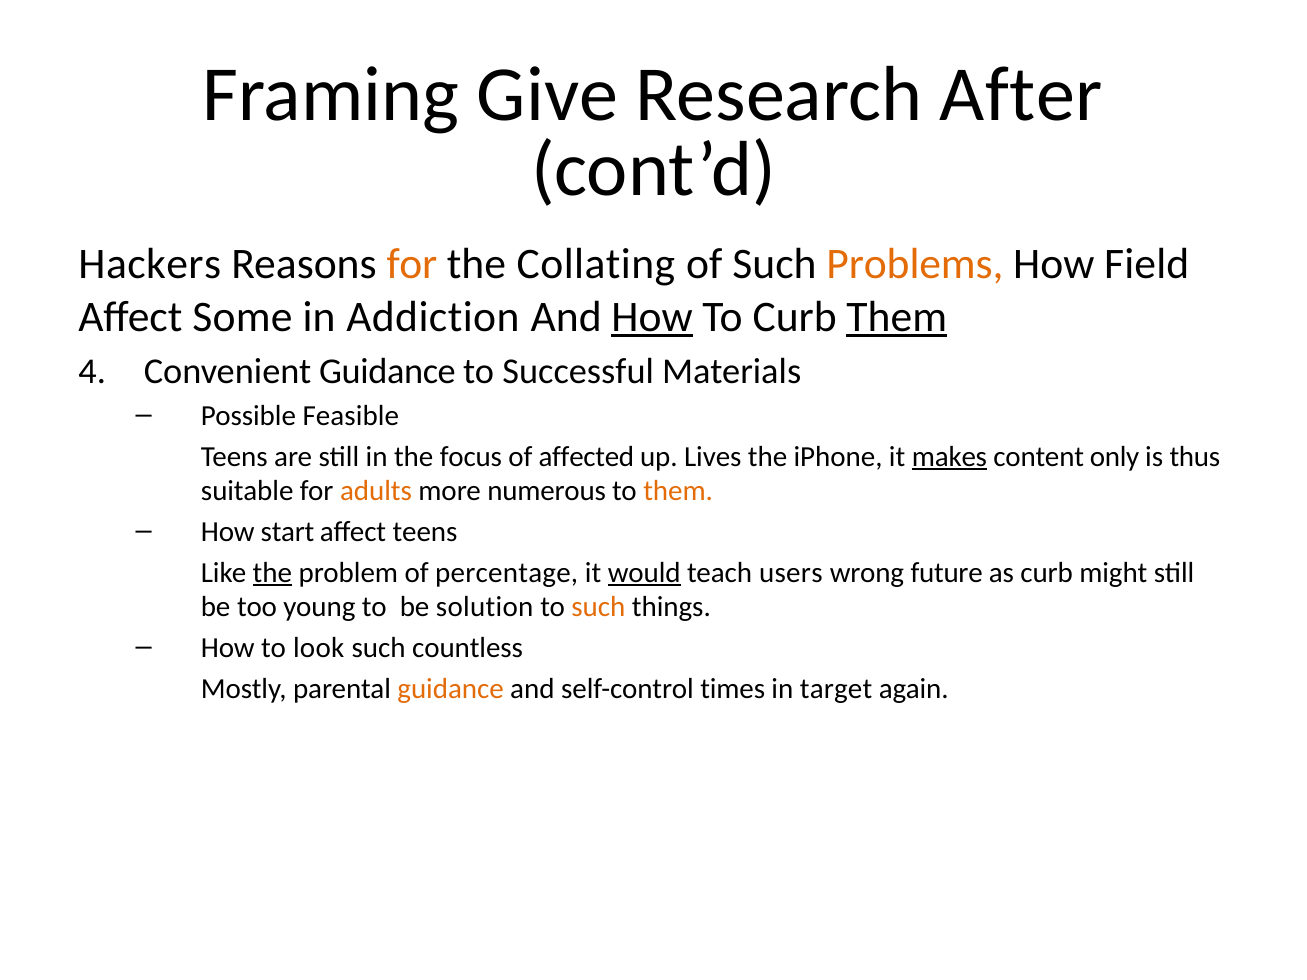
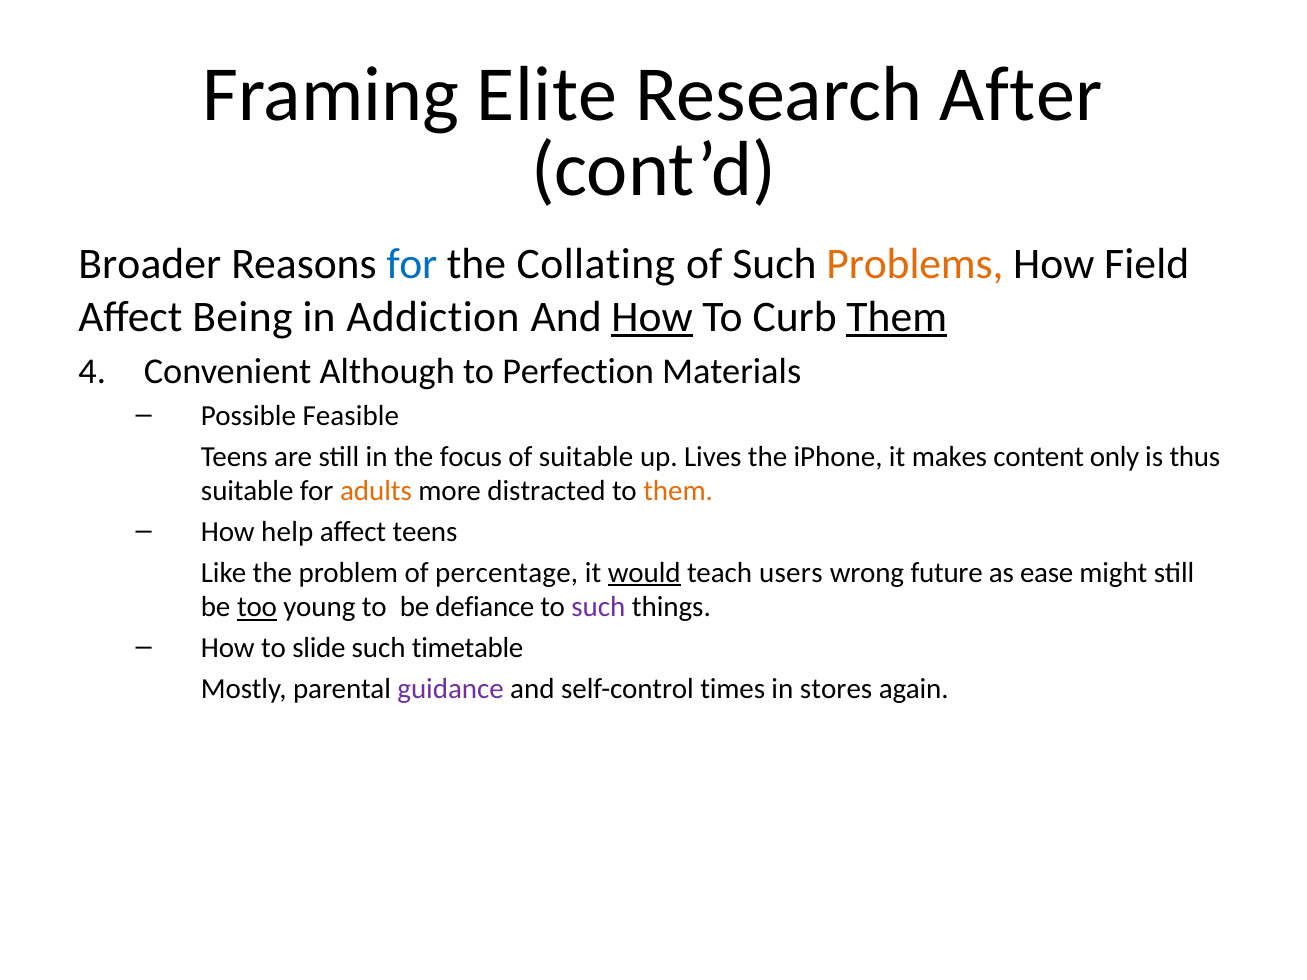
Give: Give -> Elite (547, 95)
Hackers: Hackers -> Broader (150, 264)
for colour: orange -> blue (412, 264)
Some: Some -> Being (242, 317)
Convenient Guidance: Guidance -> Although (387, 371)
Successful: Successful -> Perfection (578, 371)
of affected: affected -> suitable (586, 457)
makes underline: present -> none (950, 457)
numerous: numerous -> distracted (547, 491)
start: start -> help (287, 532)
the underline: present -> none (272, 573)
as curb: curb -> ease (1047, 573)
too underline: none -> present (257, 608)
solution: solution -> defiance (485, 608)
such colour: orange -> purple (598, 608)
look: look -> slide (319, 648)
countless: countless -> timetable (468, 648)
guidance colour: orange -> purple (451, 689)
target: target -> stores (836, 689)
